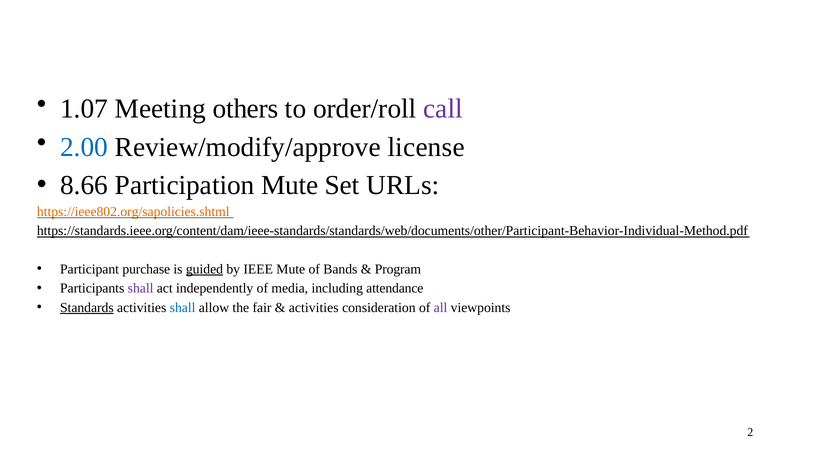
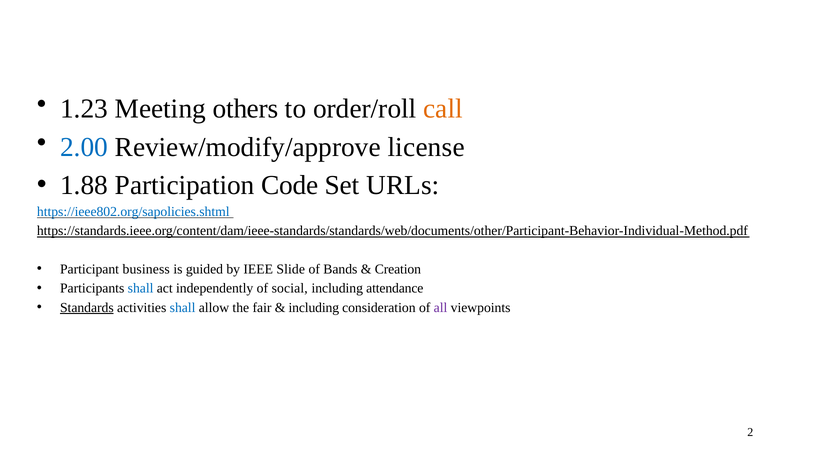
1.07: 1.07 -> 1.23 (84, 109)
call colour: purple -> orange (443, 109)
8.66: 8.66 -> 1.88 (84, 185)
Participation Mute: Mute -> Code (290, 185)
https://ieee802.org/sapolicies.shtml colour: orange -> blue (133, 212)
purchase: purchase -> business (146, 269)
guided underline: present -> none (204, 269)
IEEE Mute: Mute -> Slide (291, 269)
Program: Program -> Creation (398, 269)
shall colour: purple -> blue (141, 288)
media: media -> social (290, 288)
activities: activities -> including (314, 307)
